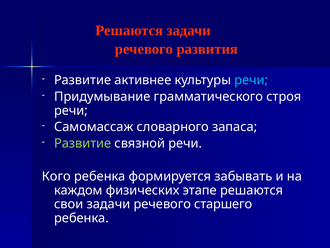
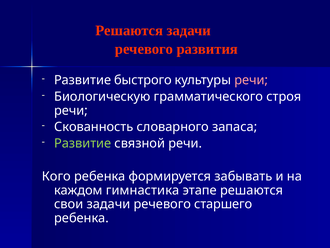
активнее: активнее -> быстрого (143, 80)
речи colour: light blue -> pink (251, 80)
Придумывание: Придумывание -> Биологическую (102, 96)
Самомассаж: Самомассаж -> Скованность (94, 127)
физических: физических -> гимнастика (143, 190)
